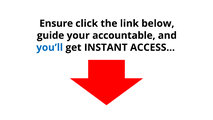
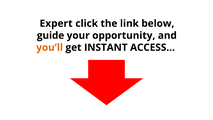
Ensure: Ensure -> Expert (56, 23)
accountable: accountable -> opportunity (124, 35)
you’ll colour: blue -> orange (50, 47)
